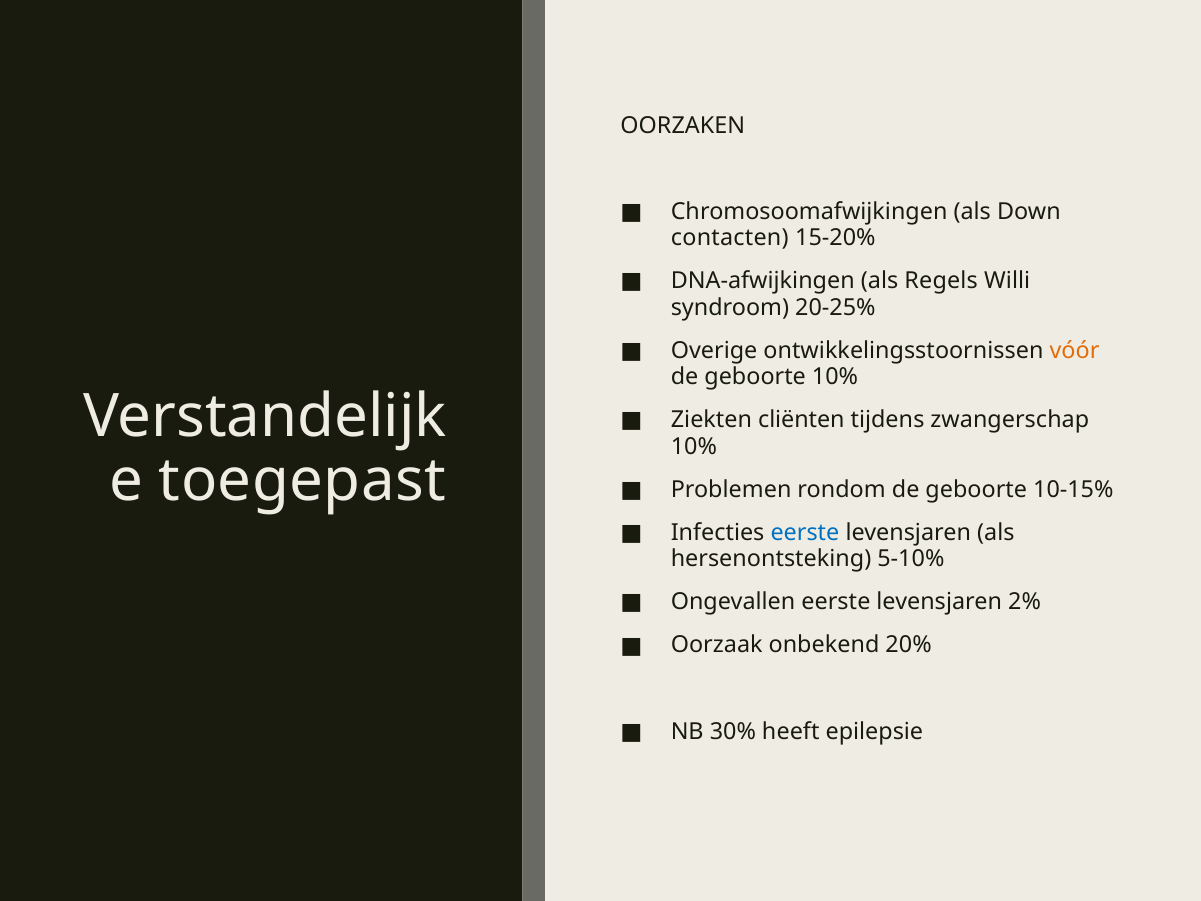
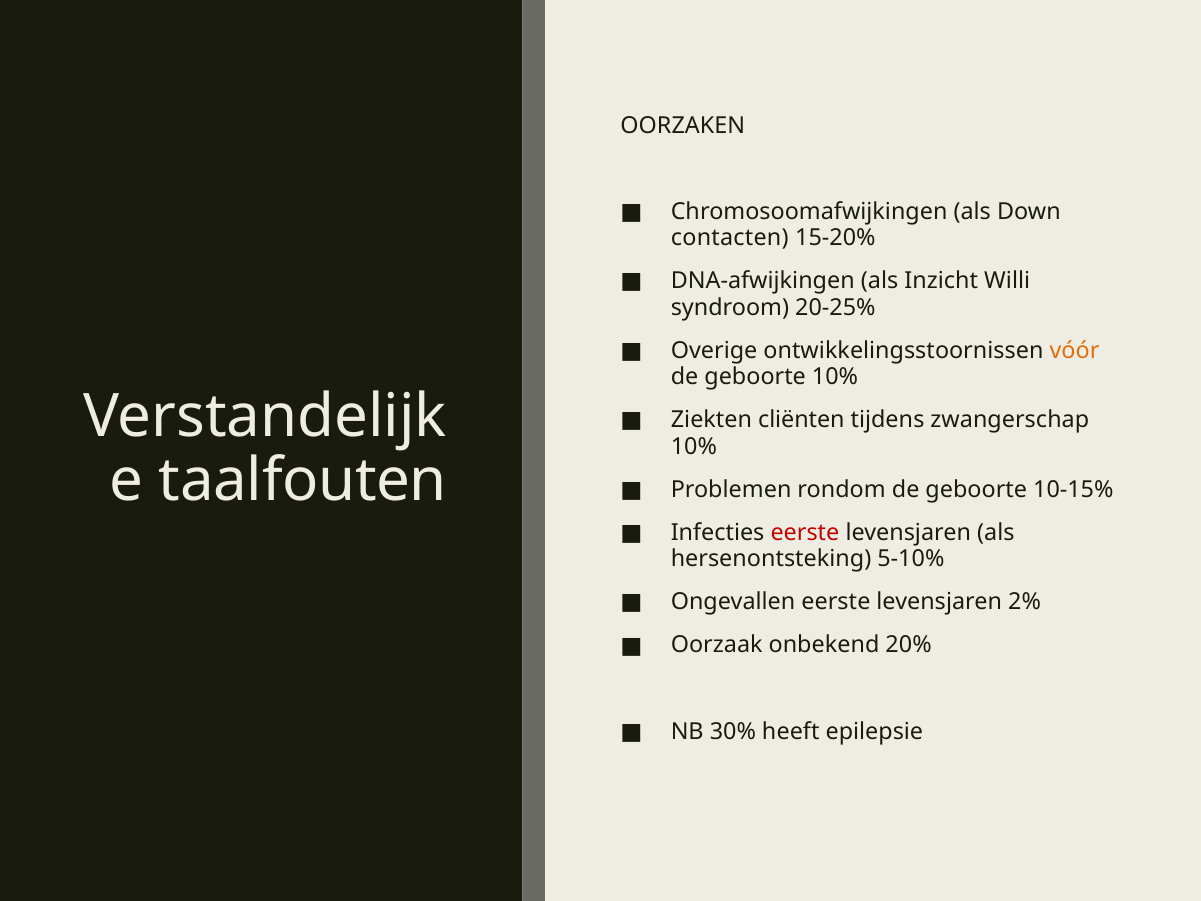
Regels: Regels -> Inzicht (941, 281)
toegepast: toegepast -> taalfouten (303, 481)
eerste colour: blue -> red (805, 532)
